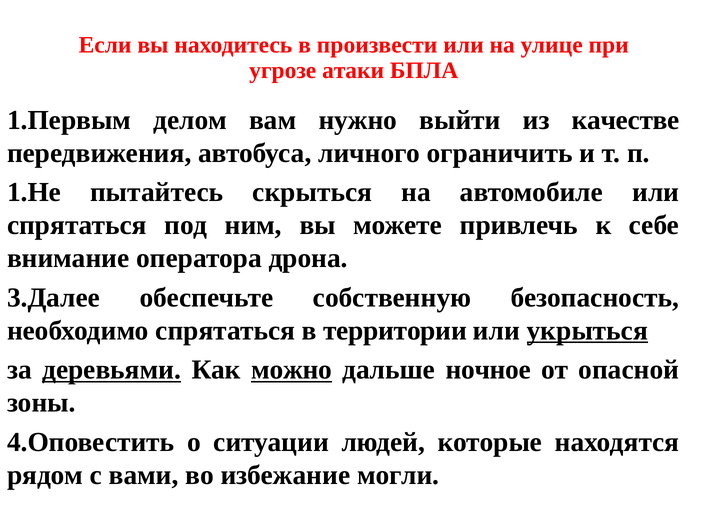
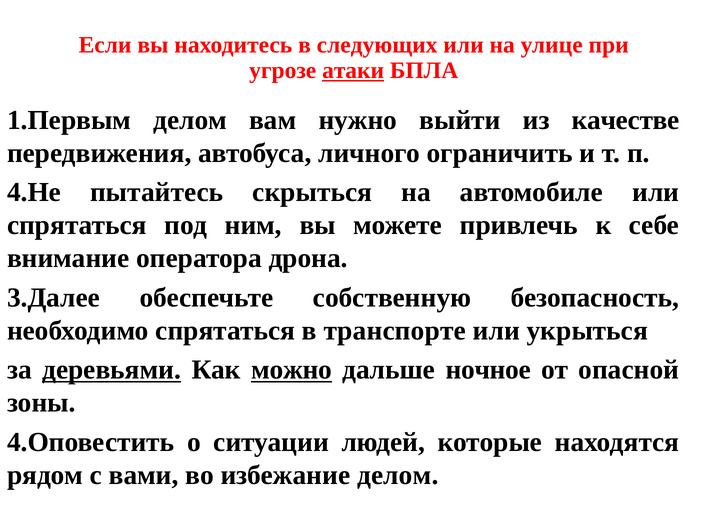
произвести: произвести -> следующих (377, 45)
атаки underline: none -> present (353, 70)
1.Не: 1.Не -> 4.Не (34, 192)
территории: территории -> транспорте (395, 330)
укрыться underline: present -> none (587, 330)
избежание могли: могли -> делом (398, 475)
